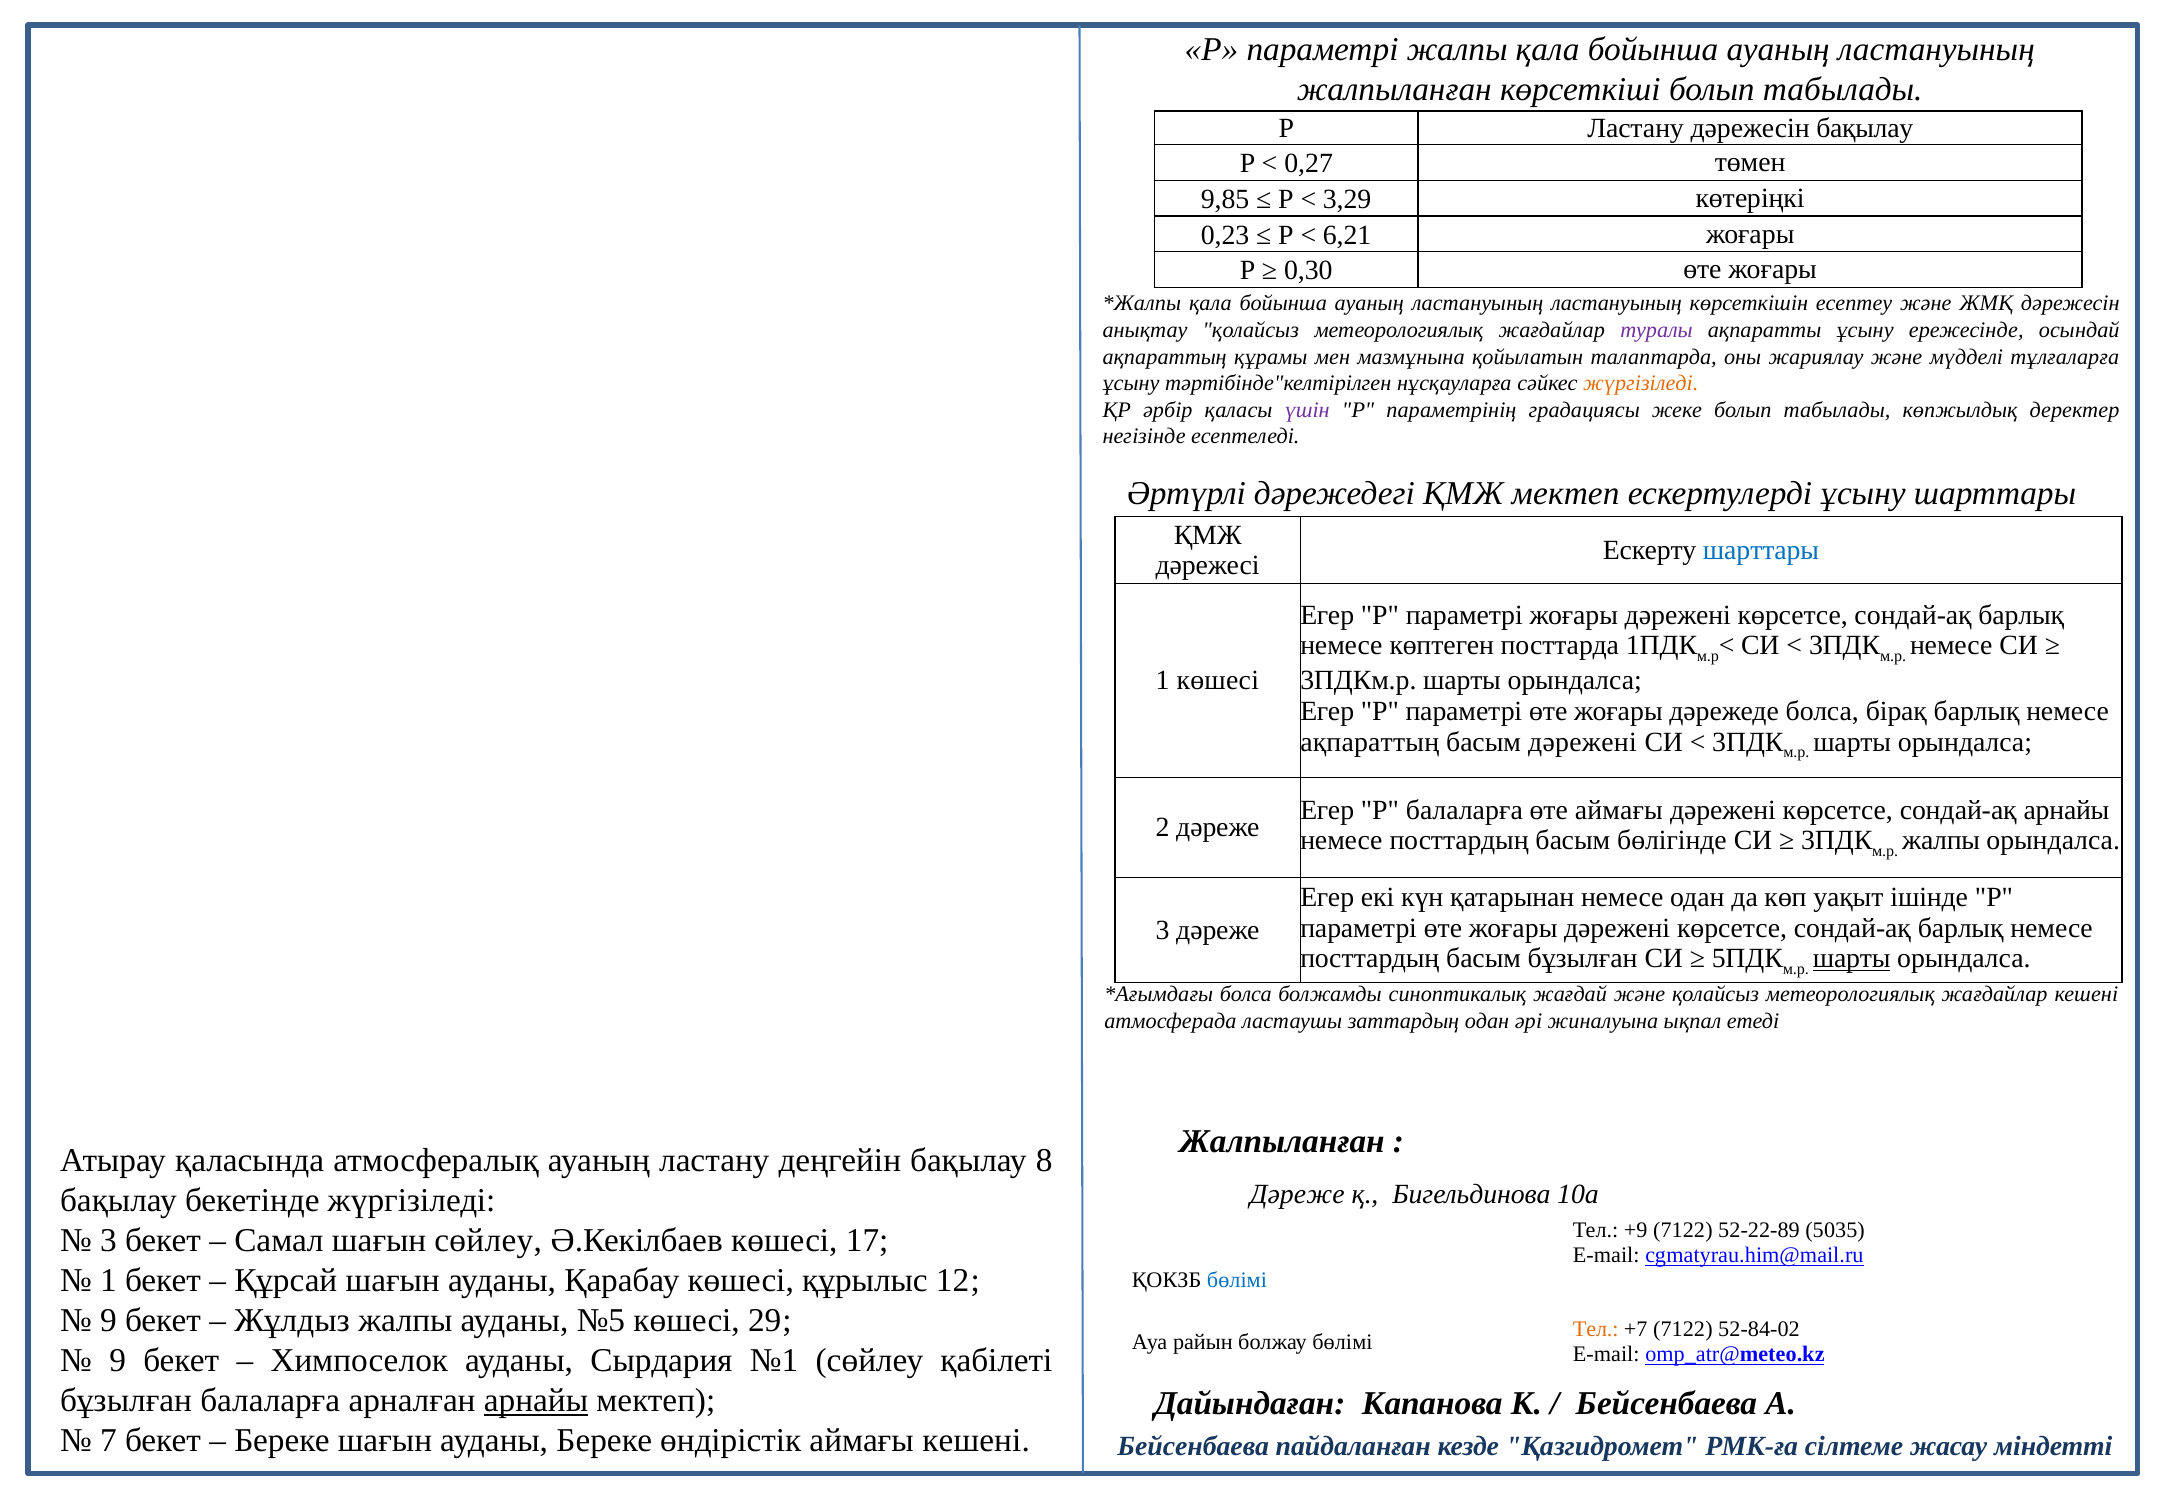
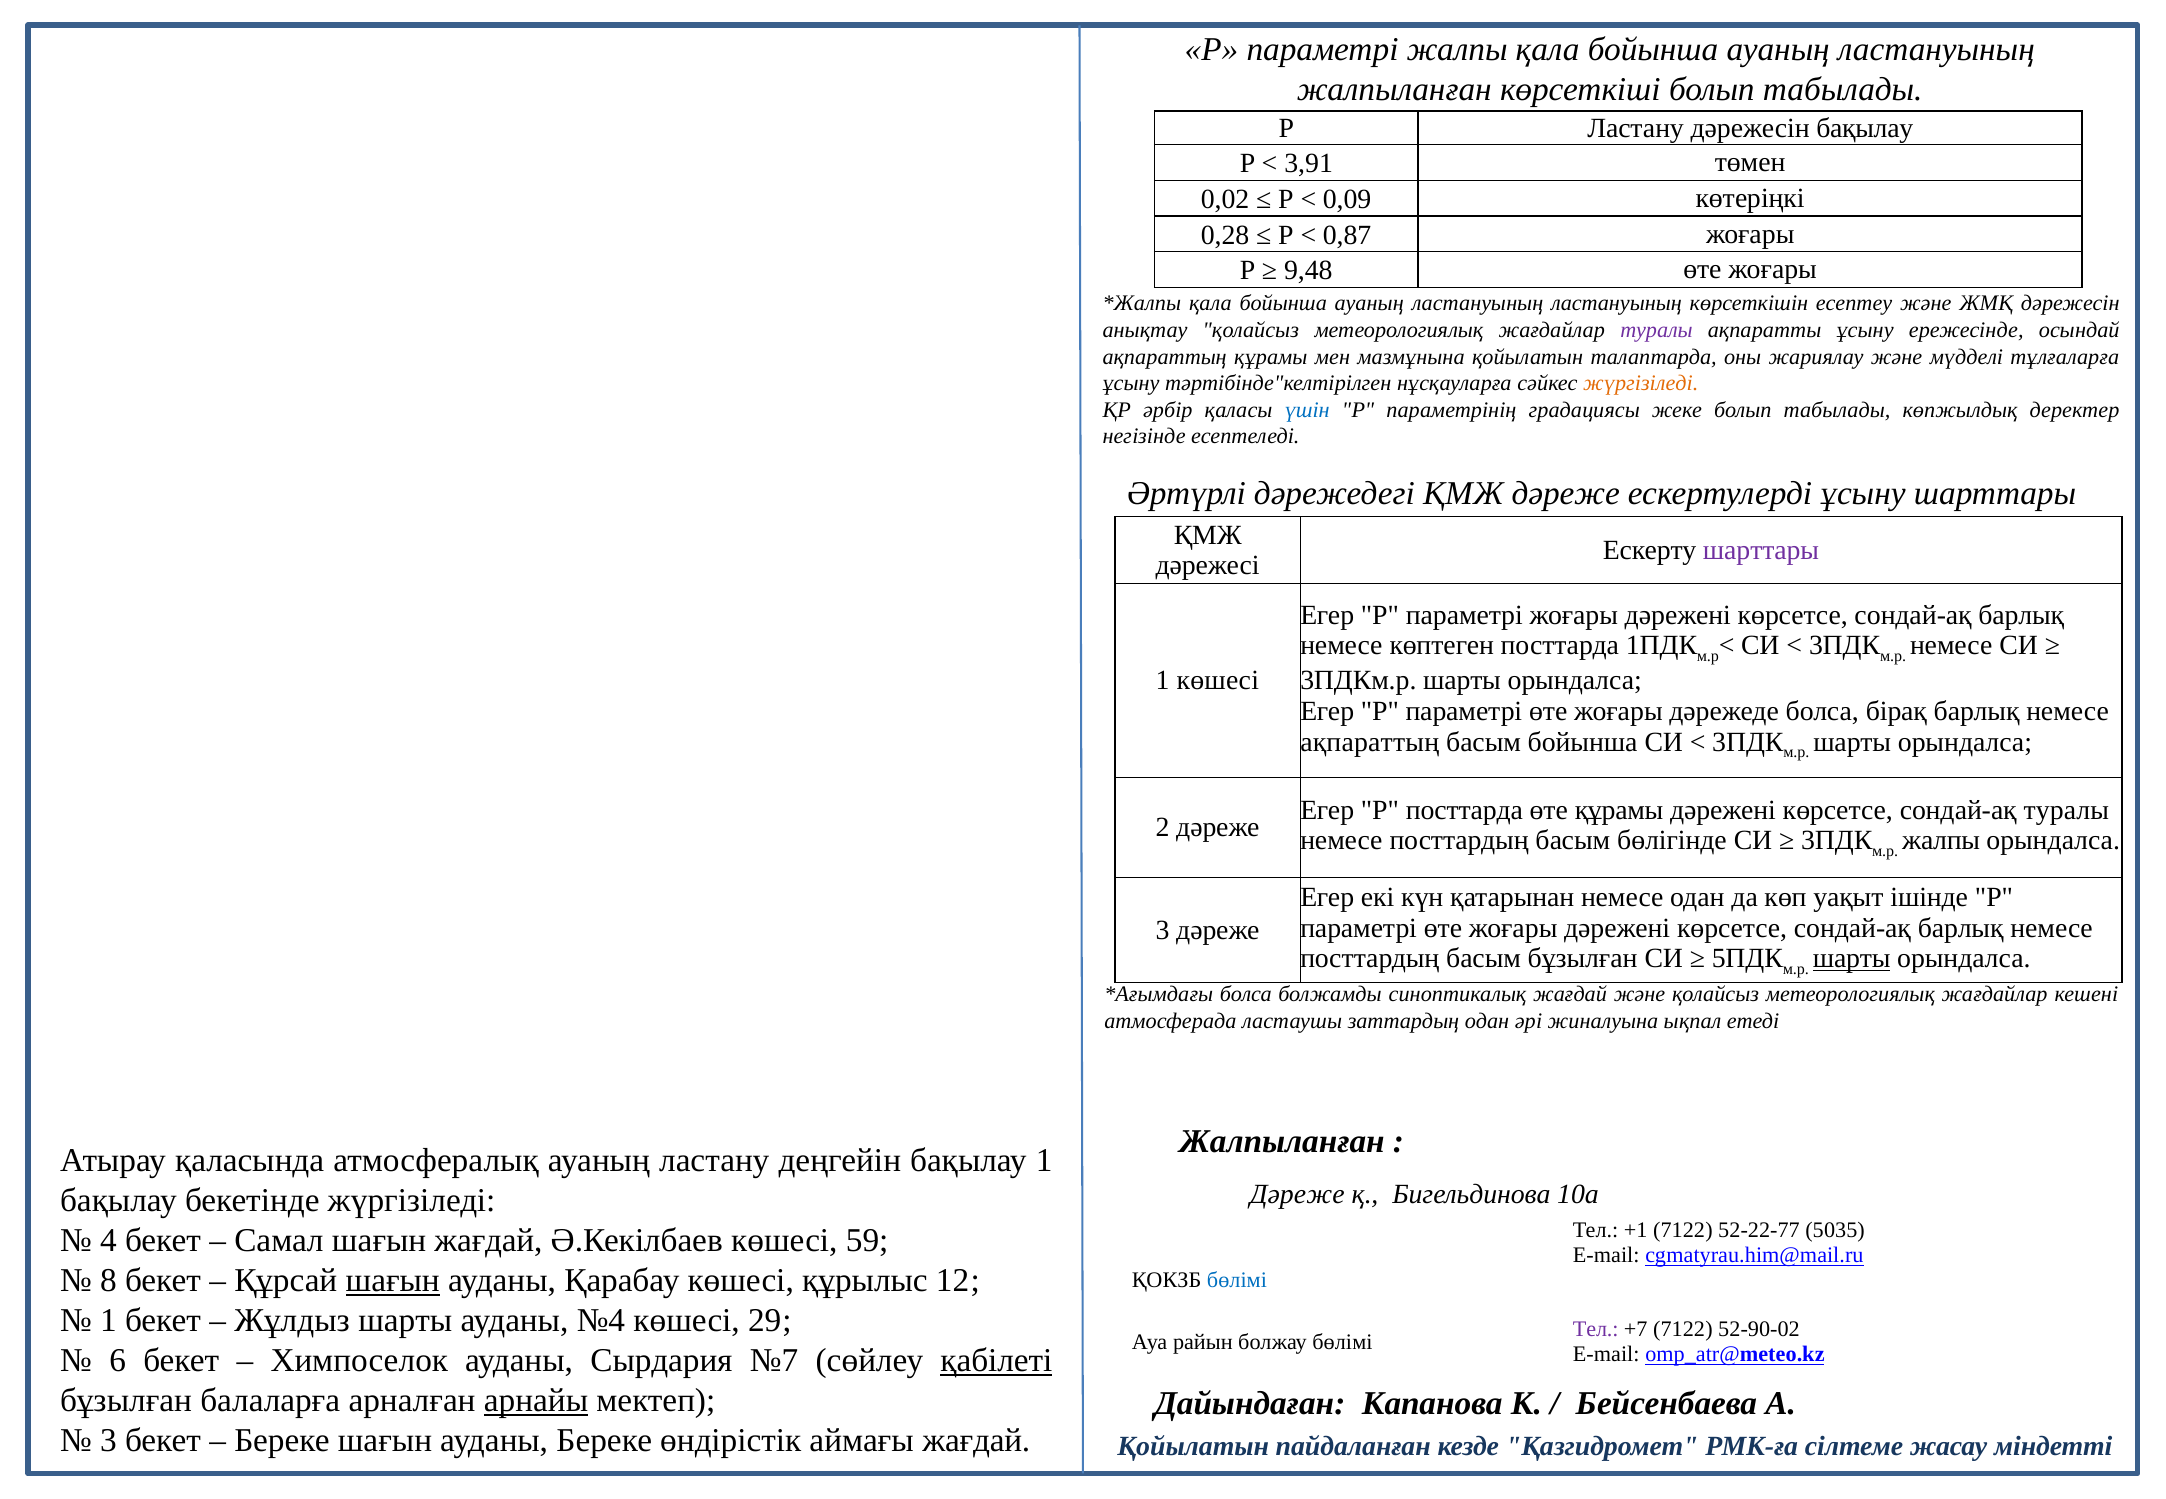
0,27: 0,27 -> 3,91 (1309, 164)
9,85: 9,85 -> 0,02 (1225, 199)
3,29: 3,29 -> 0,09 (1347, 199)
0,23: 0,23 -> 0,28 (1225, 235)
6,21: 6,21 -> 0,87 (1347, 235)
0,30: 0,30 -> 9,48 (1308, 271)
үшін colour: purple -> blue (1307, 410)
ҚМЖ мектеп: мектеп -> дәреже (1566, 494)
шарттары colour: blue -> purple (1761, 550)
басым дәрежені: дәрежені -> бойынша (1583, 742)
Р балаларға: балаларға -> посттарда (1464, 810)
өте аймағы: аймағы -> құрамы (1619, 810)
сондай-ақ арнайы: арнайы -> туралы (2066, 810)
бақылау 8: 8 -> 1 (1044, 1161)
+9: +9 -> +1 (1636, 1231)
52-22-89: 52-22-89 -> 52-22-77 (1759, 1231)
3: 3 -> 4 (109, 1241)
шағын сөйлеу: сөйлеу -> жағдай (488, 1241)
17: 17 -> 59 (867, 1241)
1: 1 -> 8 (109, 1281)
шағын underline: none -> present (393, 1281)
9: 9 -> 1 (109, 1321)
Жұлдыз жалпы: жалпы -> шарты (405, 1321)
№5: №5 -> №4 (601, 1321)
Тел colour: orange -> purple (1596, 1330)
52-84-02: 52-84-02 -> 52-90-02 (1759, 1330)
9: 9 -> 6 (118, 1361)
№1: №1 -> №7 (774, 1361)
қабілеті underline: none -> present (996, 1361)
7: 7 -> 3 (109, 1441)
аймағы кешені: кешені -> жағдай (976, 1441)
Бейсенбаева: Бейсенбаева -> Қойылатын (1193, 1447)
